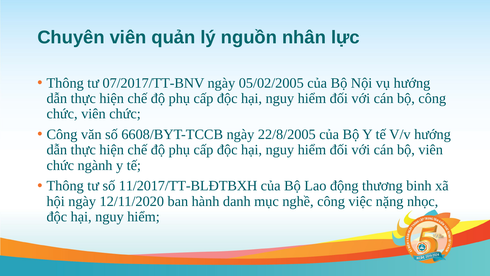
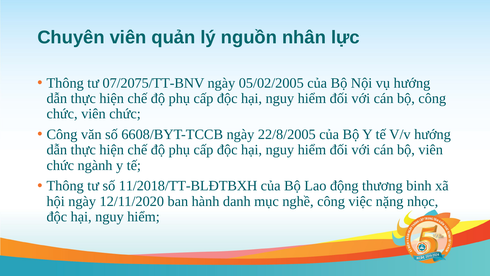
07/2017/TT-BNV: 07/2017/TT-BNV -> 07/2075/TT-BNV (153, 83)
11/2017/TT-BLĐTBXH: 11/2017/TT-BLĐTBXH -> 11/2018/TT-BLĐTBXH (188, 186)
